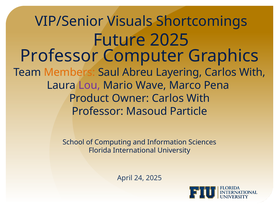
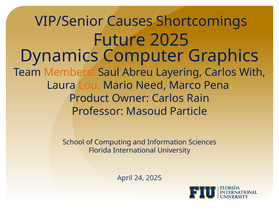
Visuals: Visuals -> Causes (130, 21)
Professor: Professor -> Dynamics (59, 56)
Lou colour: purple -> orange (89, 85)
Wave: Wave -> Need (151, 85)
Owner Carlos With: With -> Rain (198, 98)
